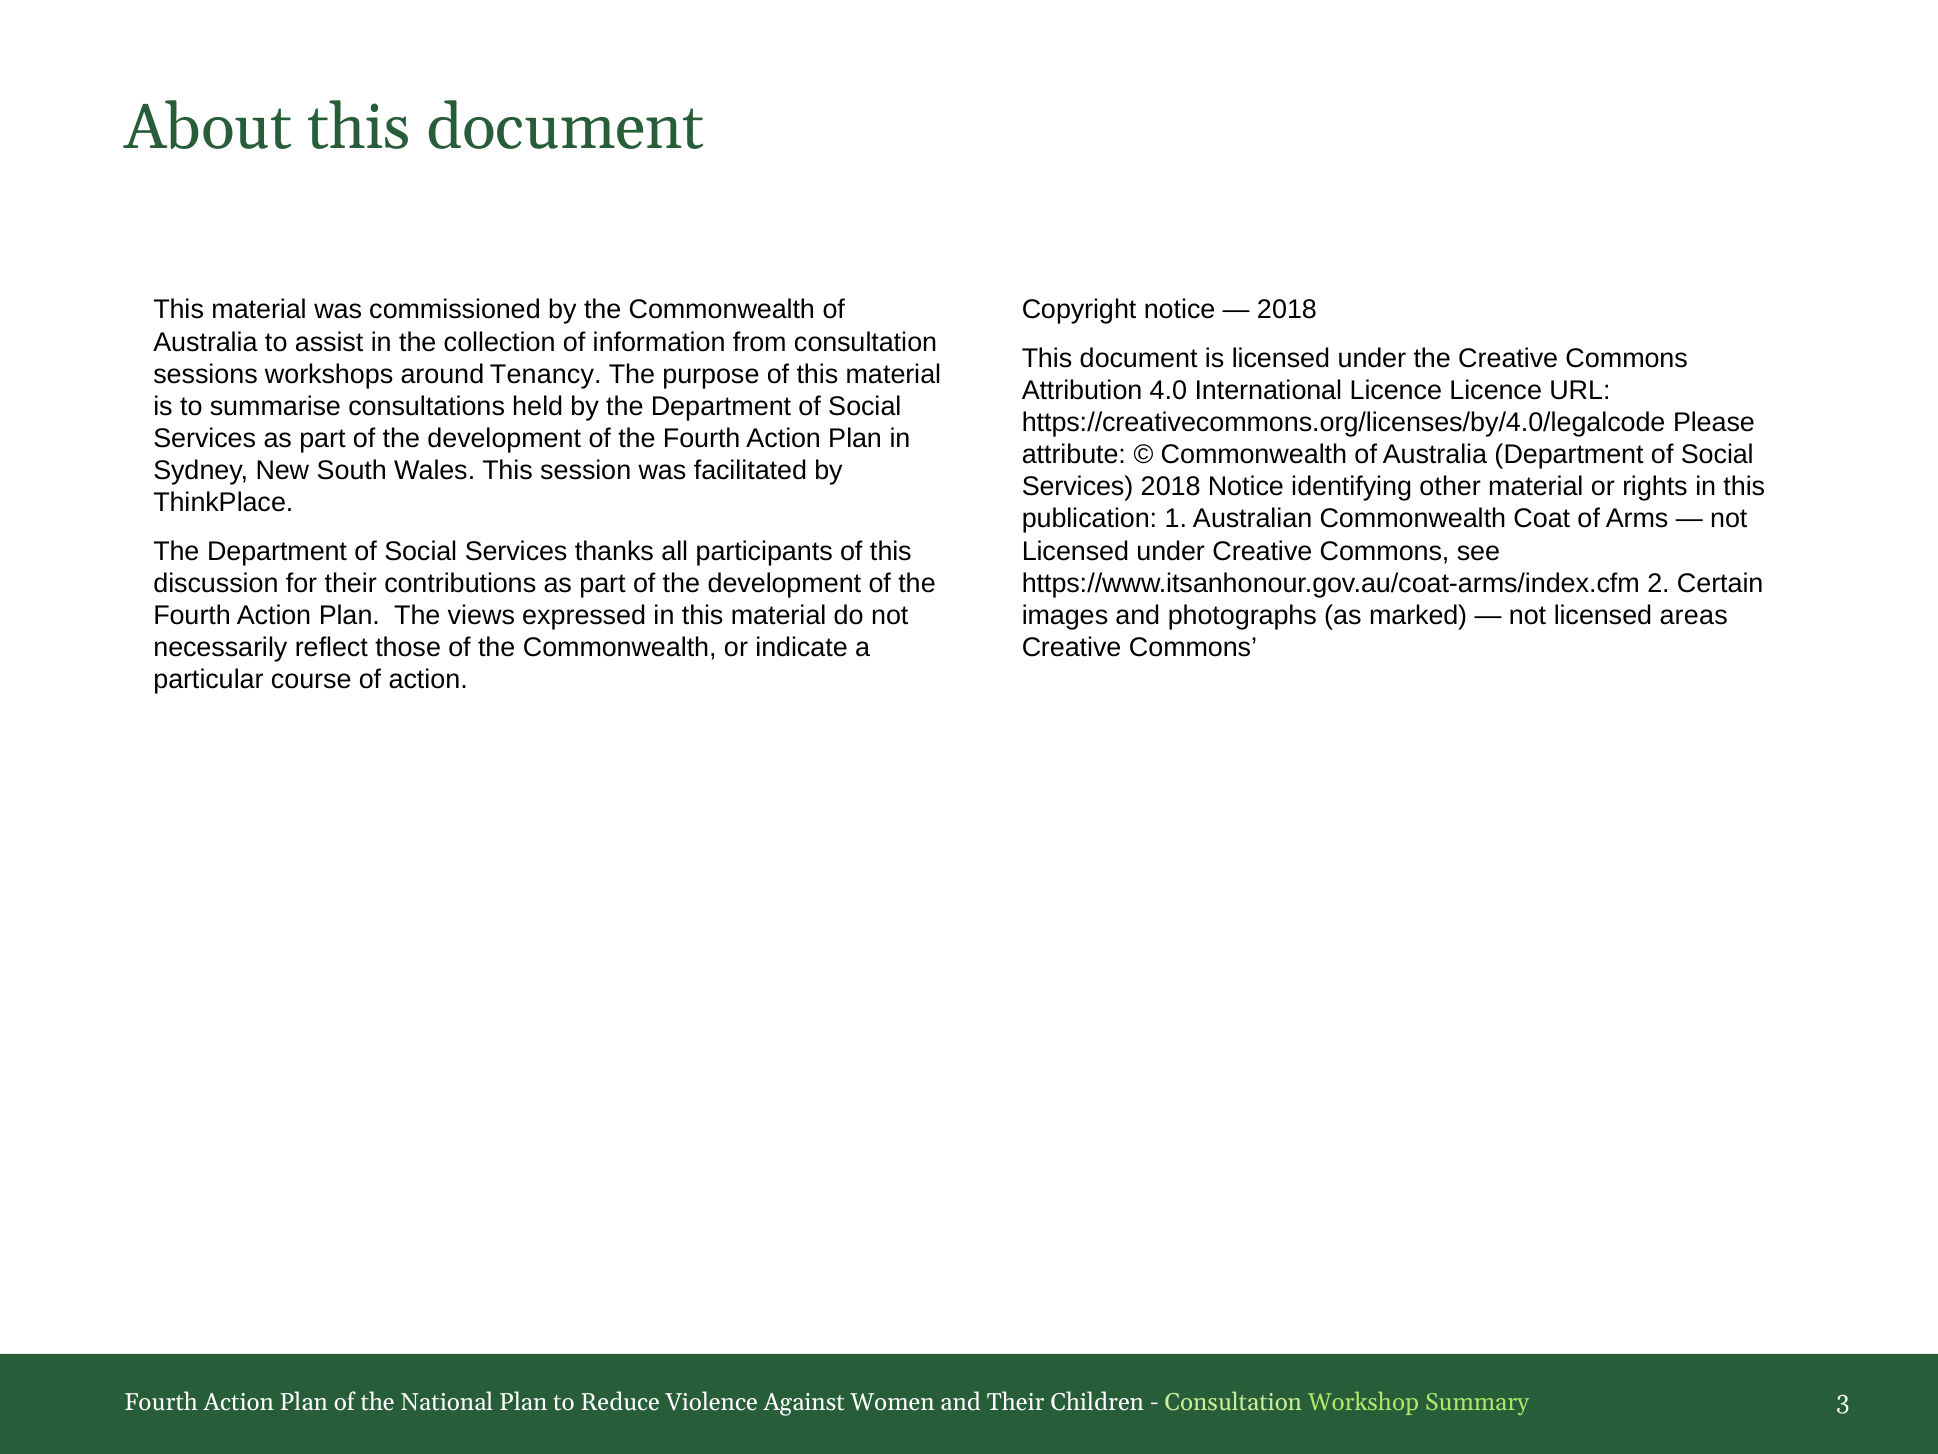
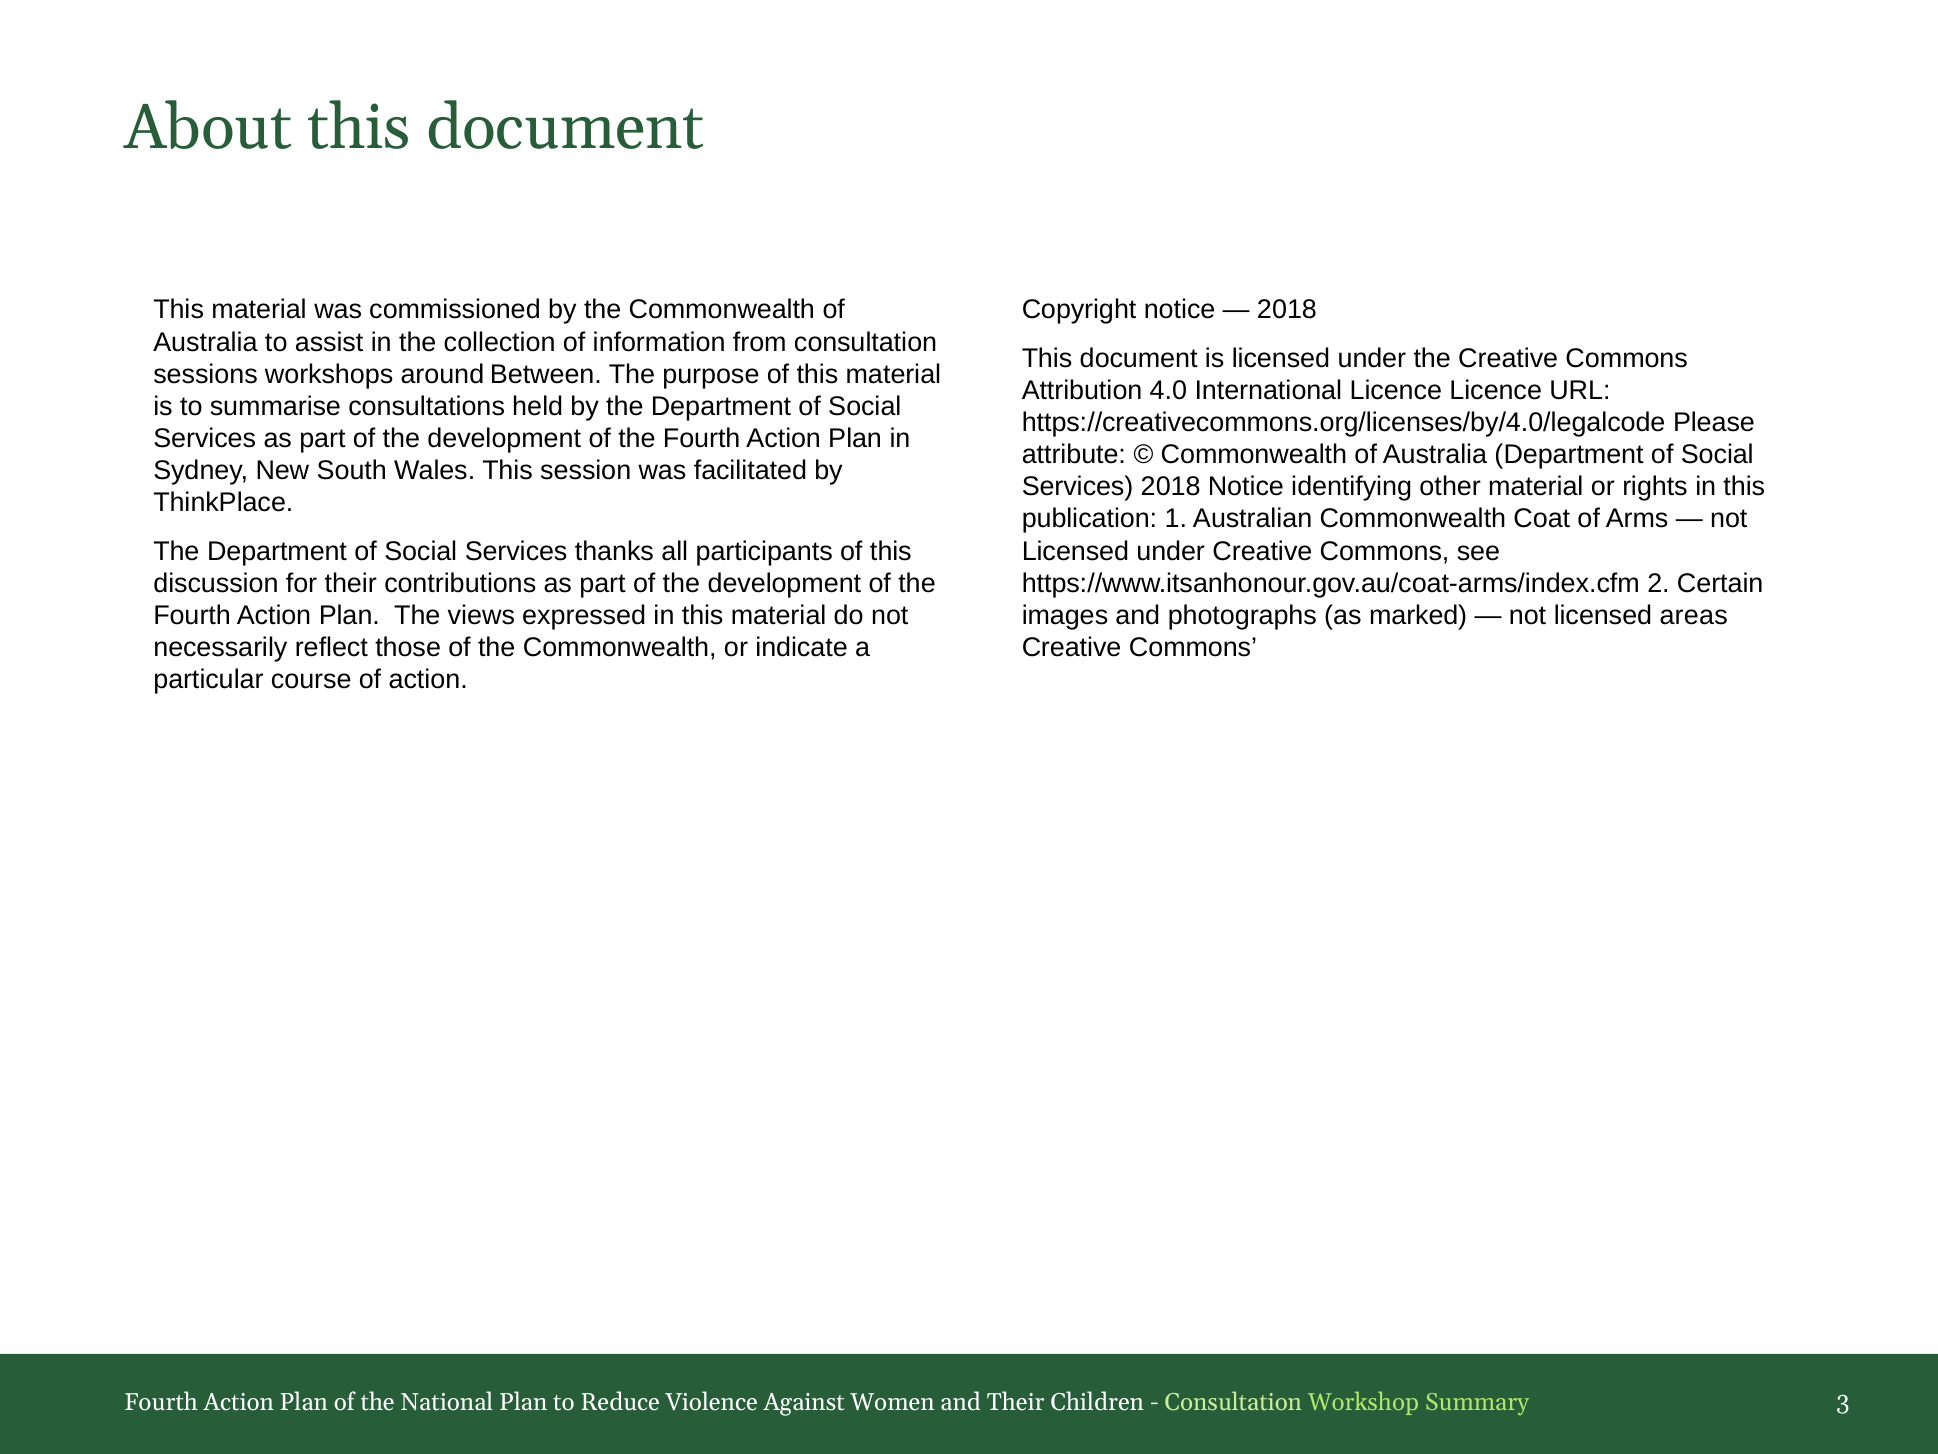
Tenancy: Tenancy -> Between (546, 374)
